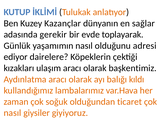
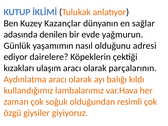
gerekir: gerekir -> denilen (53, 35)
toplayarak: toplayarak -> yağmurun (123, 35)
başkentimiz: başkentimiz -> parçalarının (133, 68)
ticaret: ticaret -> resimli (130, 102)
nasıl: nasıl -> özgü (13, 113)
